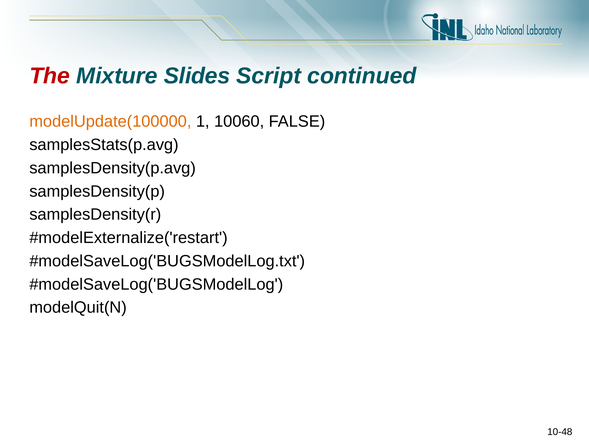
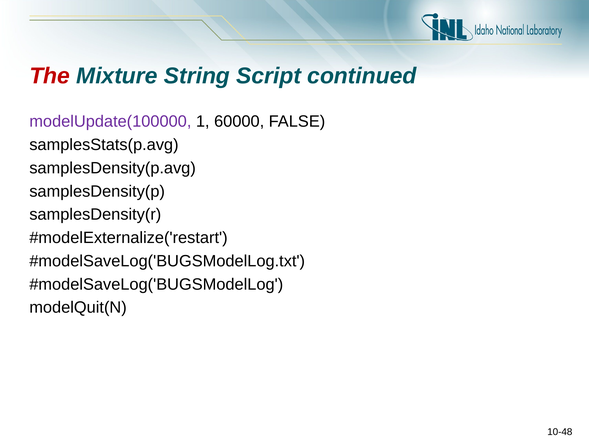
Slides: Slides -> String (197, 76)
modelUpdate(100000 colour: orange -> purple (110, 122)
10060: 10060 -> 60000 (239, 122)
